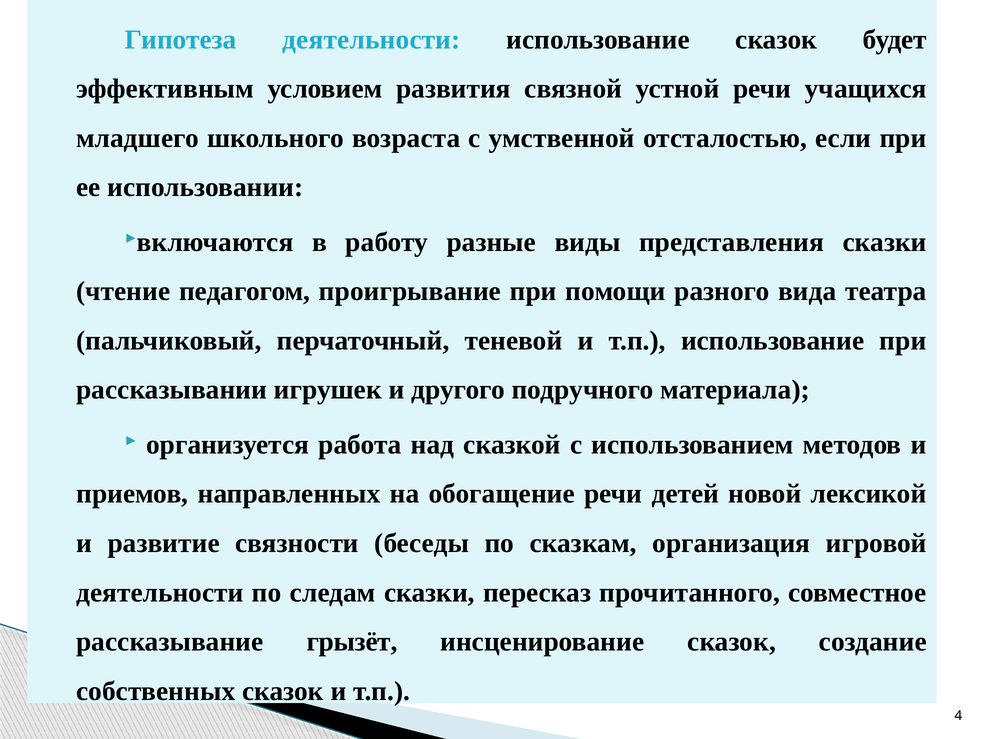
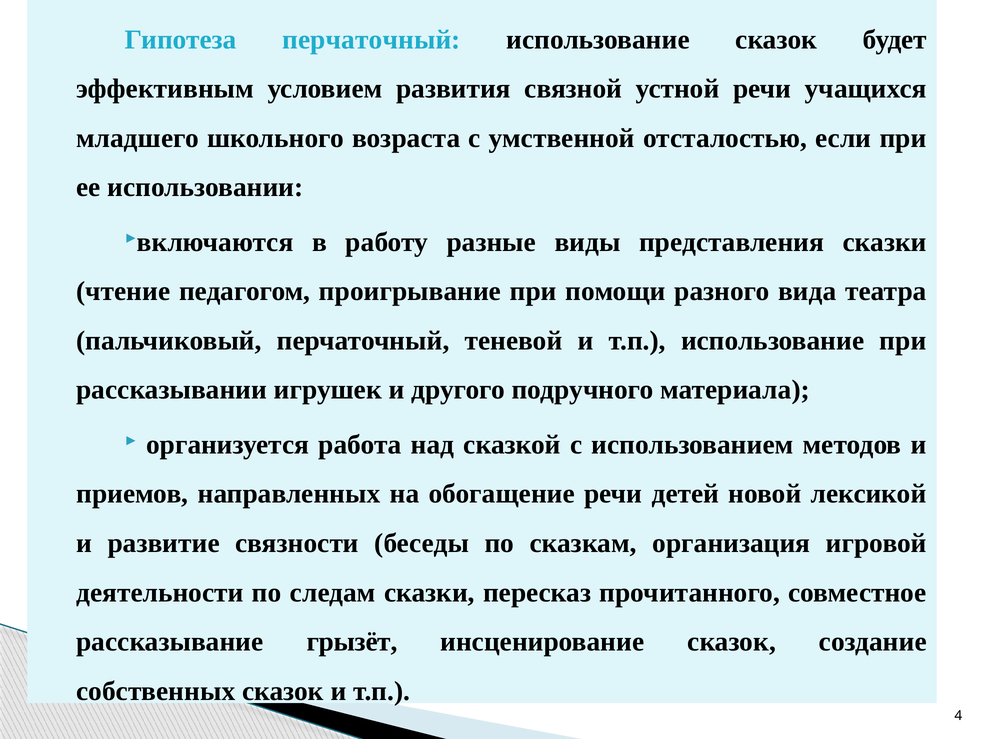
Гипотеза деятельности: деятельности -> перчаточный (371, 40)
